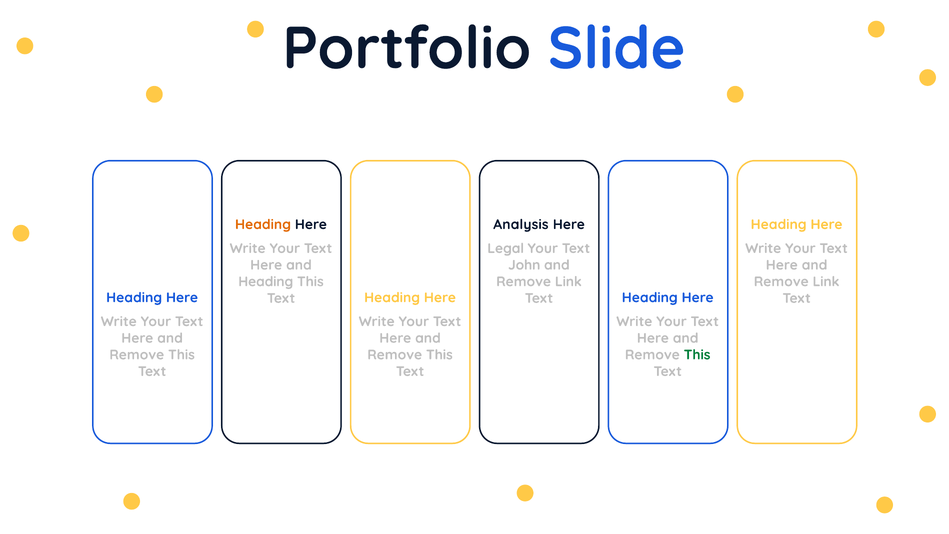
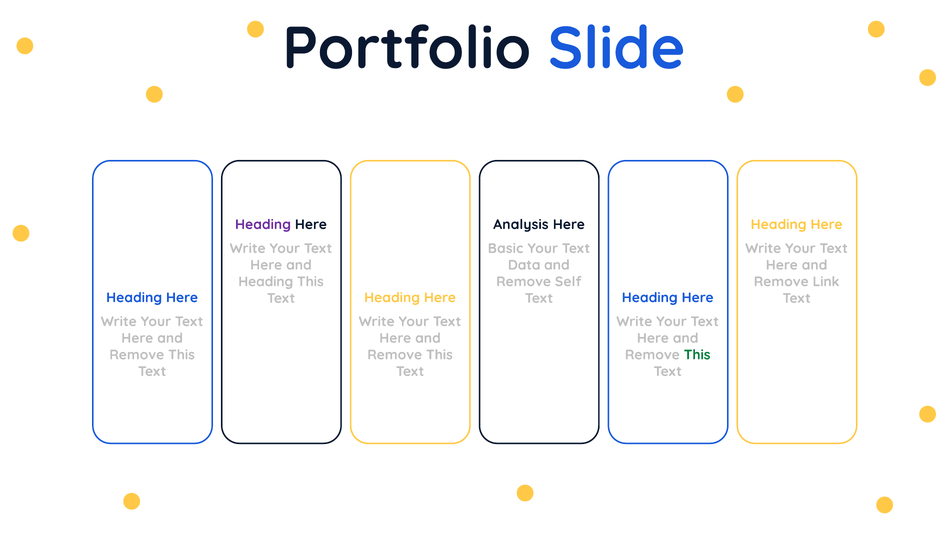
Heading colour: orange -> purple (263, 224)
Legal: Legal -> Basic (506, 248)
John: John -> Data (524, 265)
Link: Link -> Self (568, 282)
